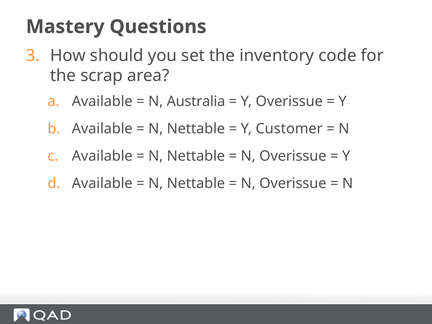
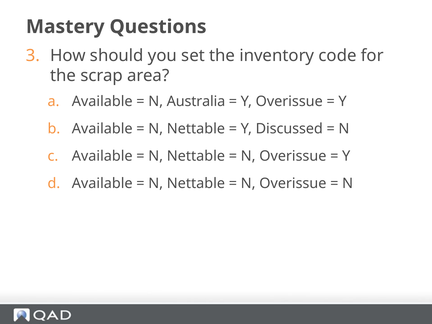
Customer: Customer -> Discussed (289, 129)
